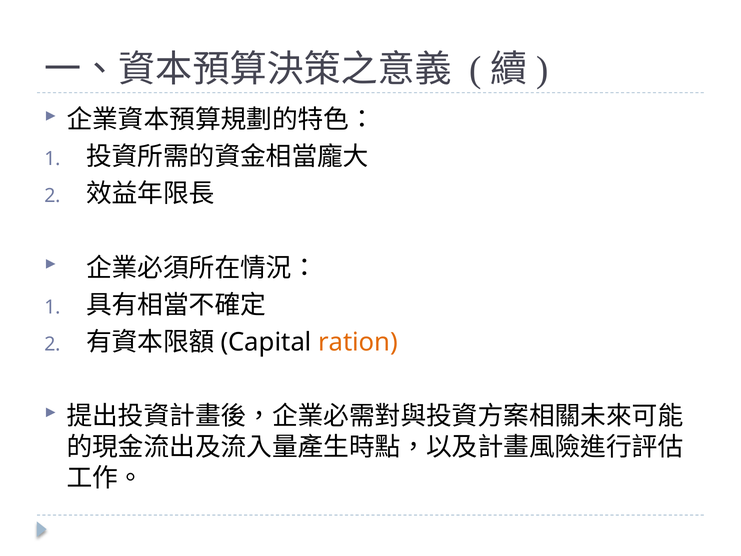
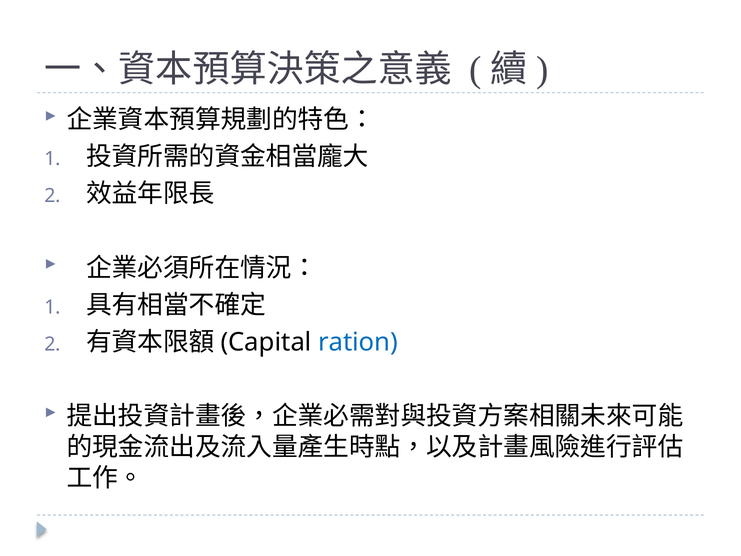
ration colour: orange -> blue (358, 342)
